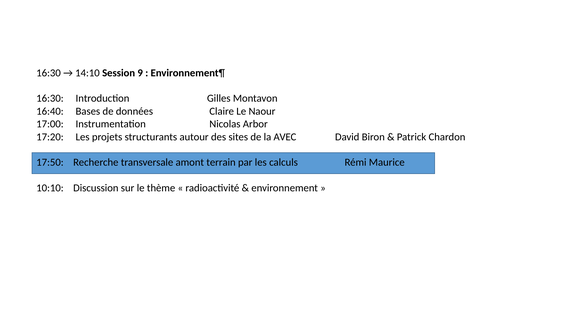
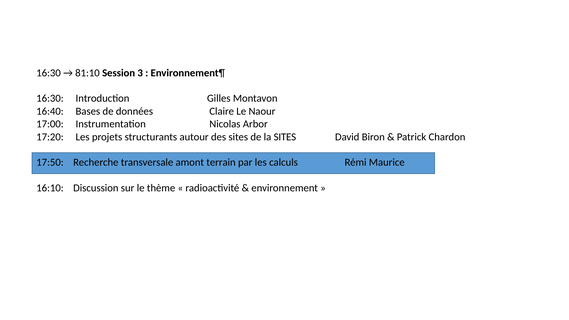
14:10: 14:10 -> 81:10 (87, 73)
9: 9 -> 3 (140, 73)
la AVEC: AVEC -> SITES (285, 137)
10:10: 10:10 -> 16:10 (50, 188)
